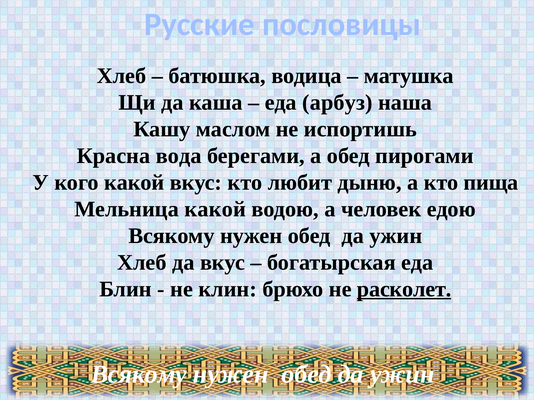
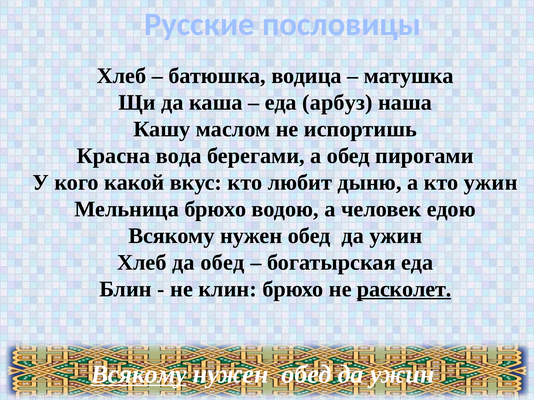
кто пища: пища -> ужин (491, 183)
Мельница какой: какой -> брюхо (215, 209)
да вкус: вкус -> обед (222, 263)
Всякому underline: none -> present (139, 375)
